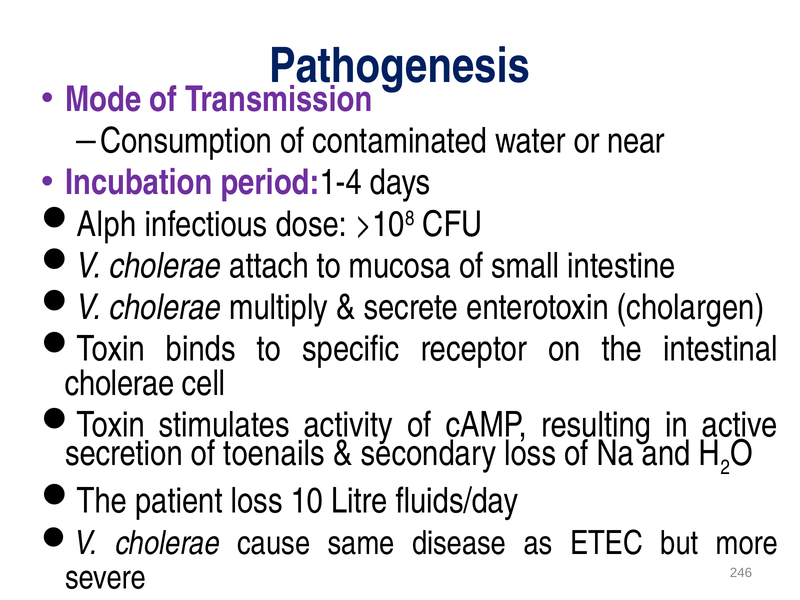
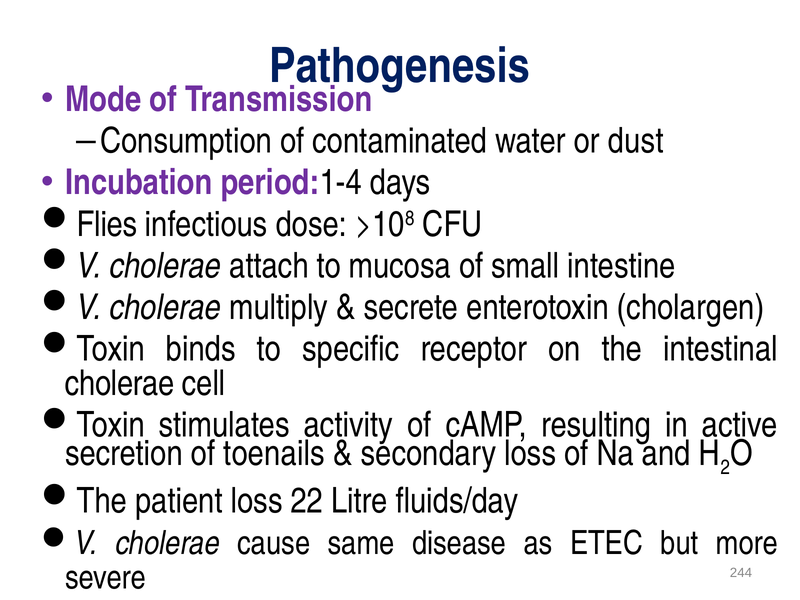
near: near -> dust (636, 141)
Alph: Alph -> Flies (107, 224)
10: 10 -> 22 (307, 501)
246: 246 -> 244 (741, 573)
